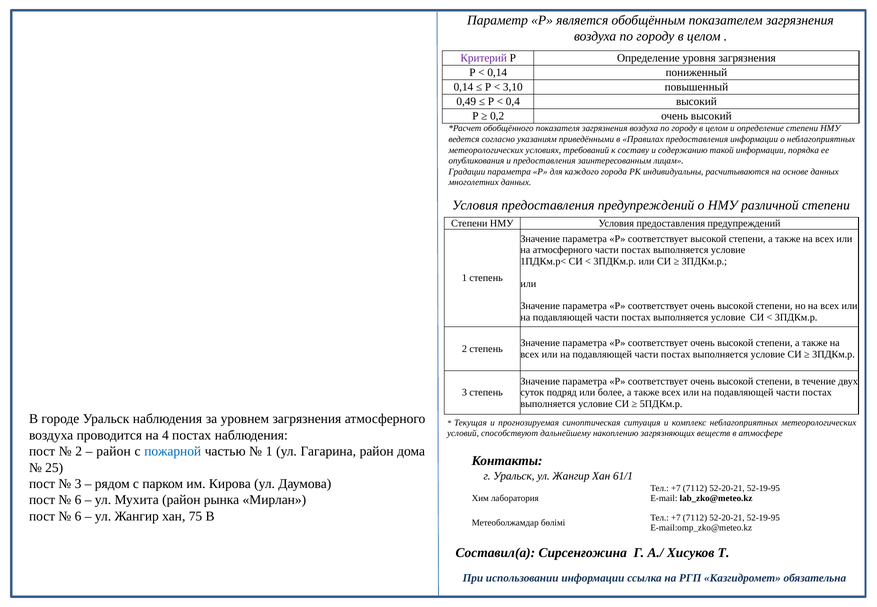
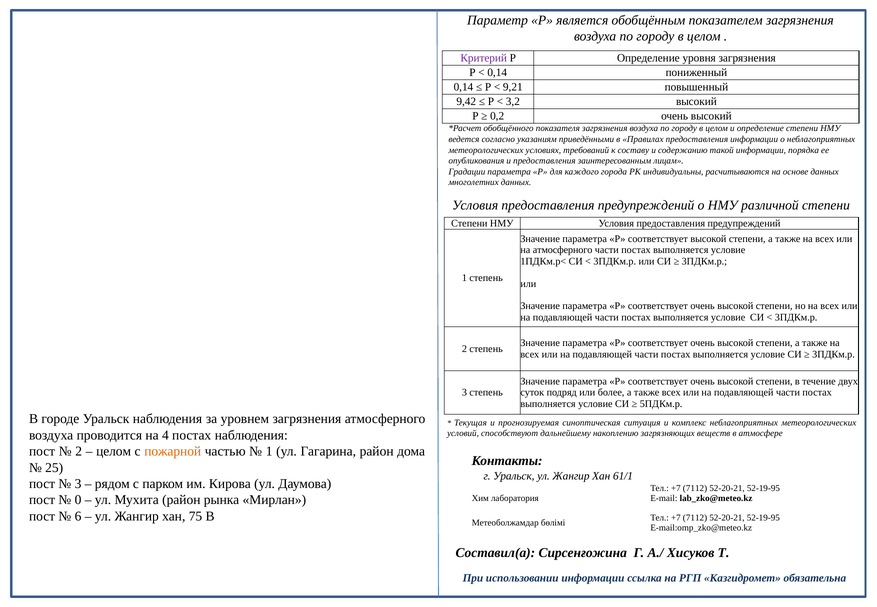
3,10: 3,10 -> 9,21 (513, 87)
0,49: 0,49 -> 9,42 (466, 102)
0,4: 0,4 -> 3,2 (513, 102)
район: район -> целом (114, 451)
пожарной colour: blue -> orange (173, 451)
6: 6 -> 0 (78, 500)
